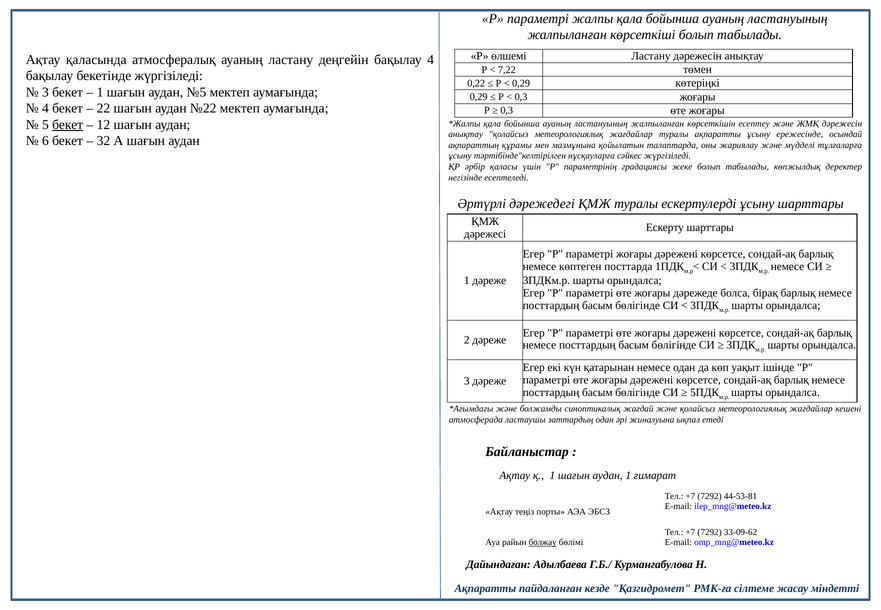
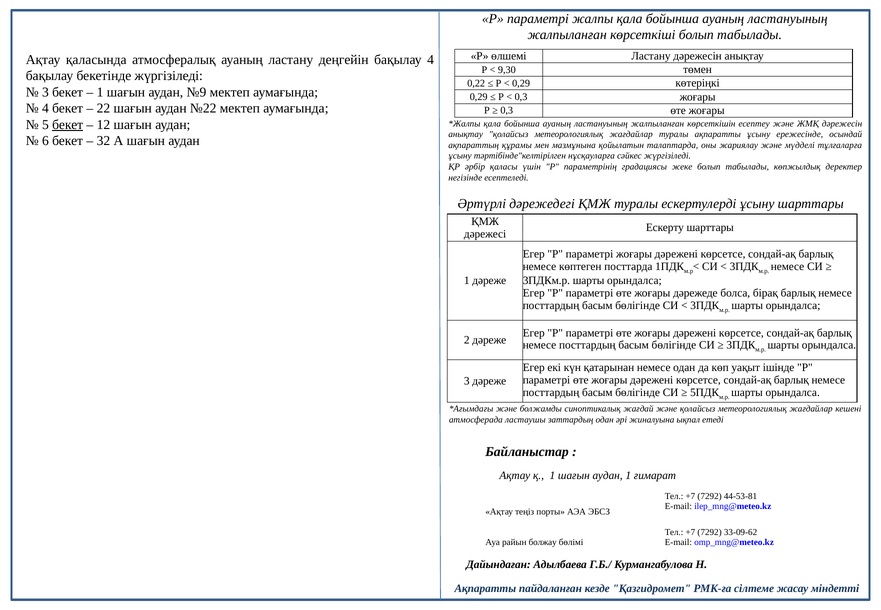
7,22: 7,22 -> 9,30 (507, 70)
№5: №5 -> №9 (196, 92)
болжау underline: present -> none (543, 542)
